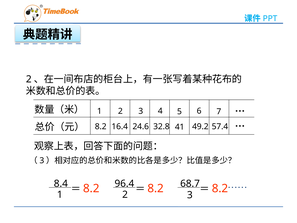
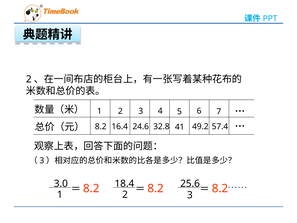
8.4: 8.4 -> 3.0 (61, 183)
96.4: 96.4 -> 18.4 (124, 183)
68.7: 68.7 -> 25.6 (190, 183)
